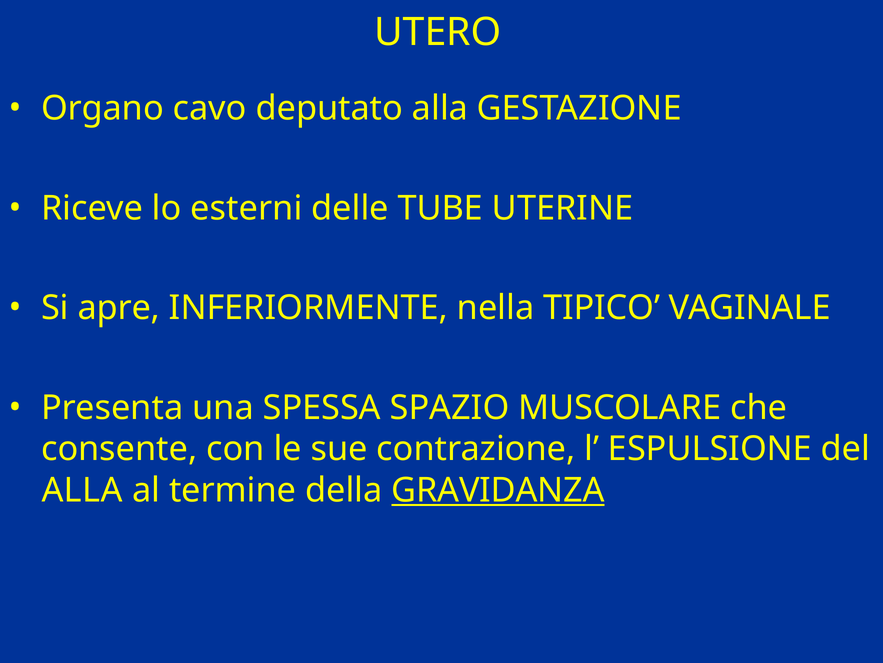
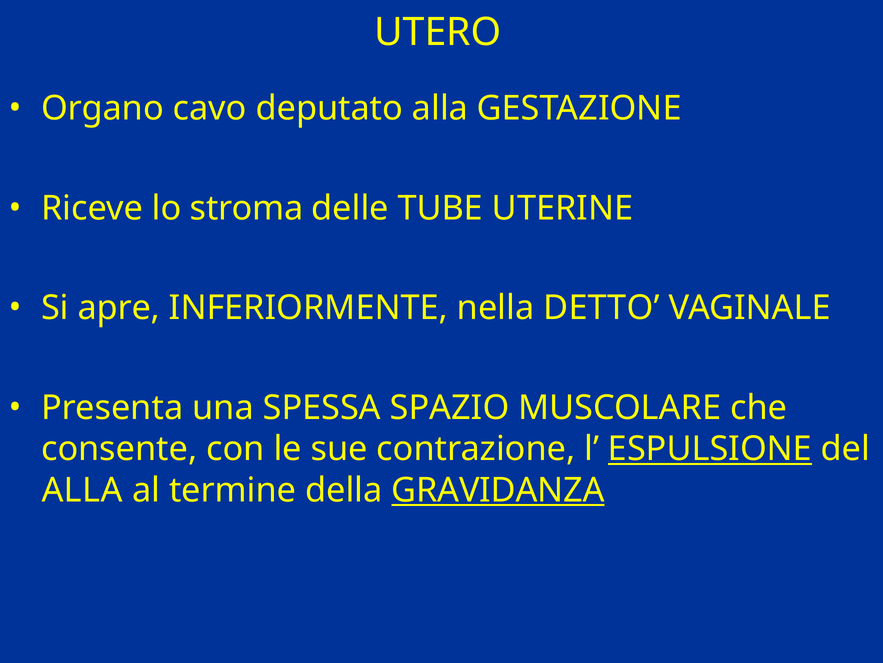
esterni: esterni -> stroma (247, 208)
TIPICO: TIPICO -> DETTO (601, 308)
ESPULSIONE underline: none -> present (710, 449)
